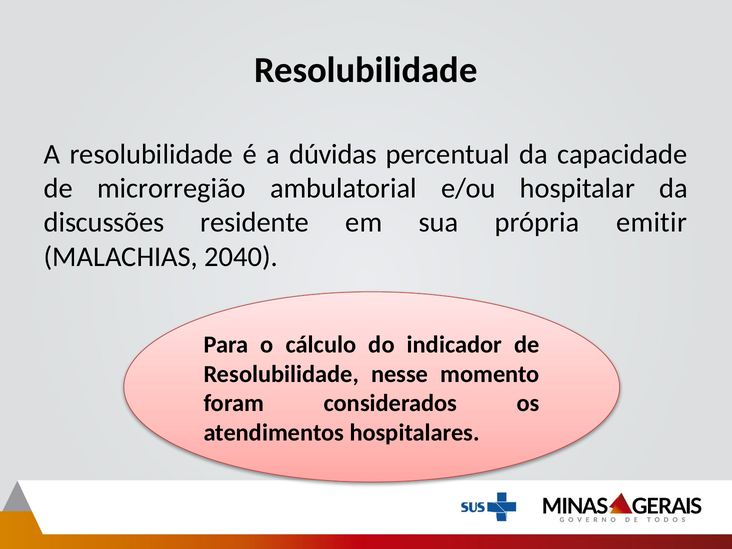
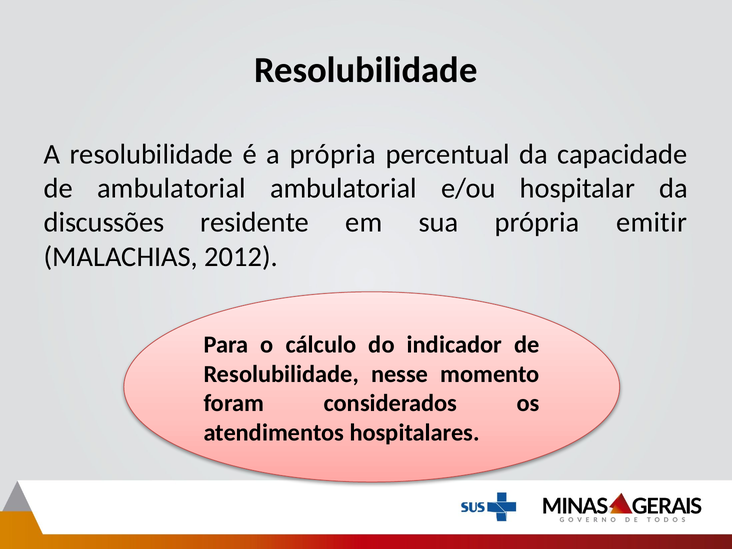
a dúvidas: dúvidas -> própria (333, 154)
de microrregião: microrregião -> ambulatorial (171, 188)
2040: 2040 -> 2012 (241, 257)
